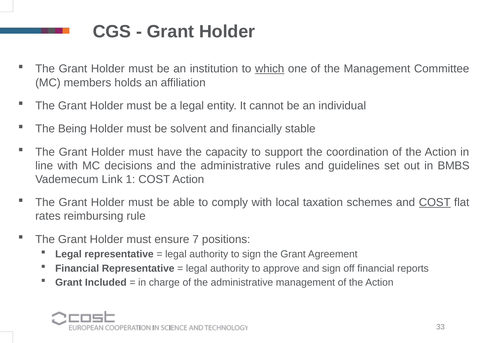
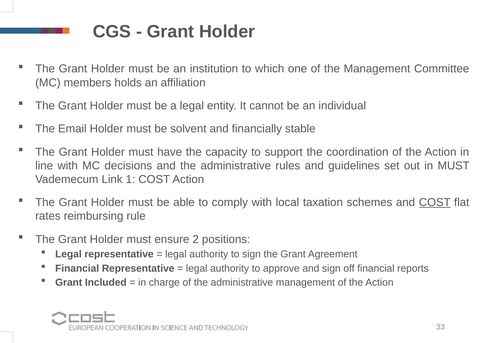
which underline: present -> none (270, 69)
Being: Being -> Email (72, 129)
in BMBS: BMBS -> MUST (454, 165)
7: 7 -> 2 (196, 239)
